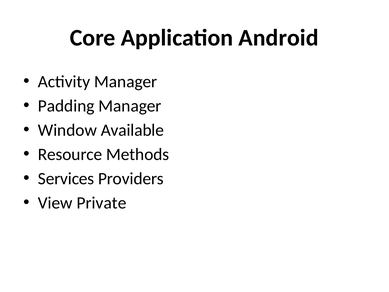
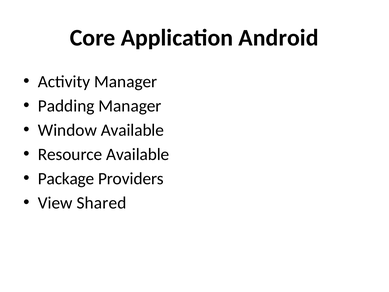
Resource Methods: Methods -> Available (138, 154)
Services: Services -> Package (66, 178)
Private: Private -> Shared (101, 203)
